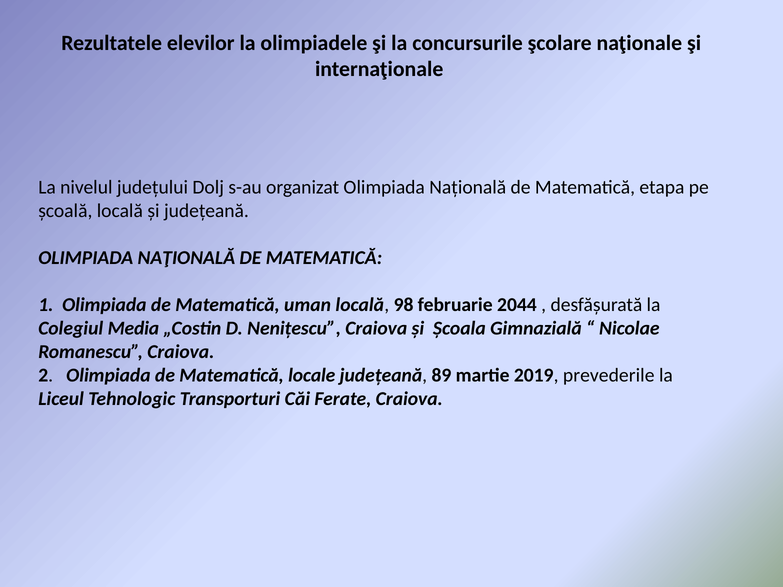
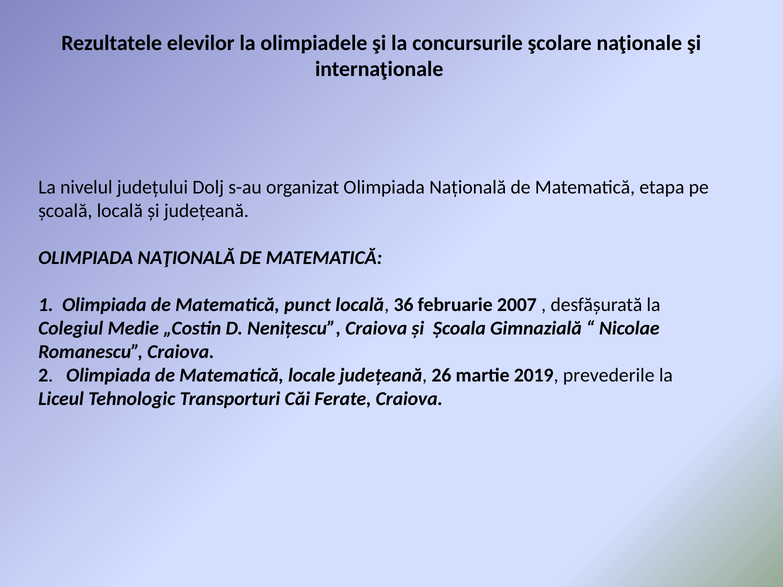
uman: uman -> punct (307, 305)
98: 98 -> 36 (404, 305)
2044: 2044 -> 2007 (517, 305)
Media: Media -> Medie (133, 329)
89: 89 -> 26 (441, 376)
